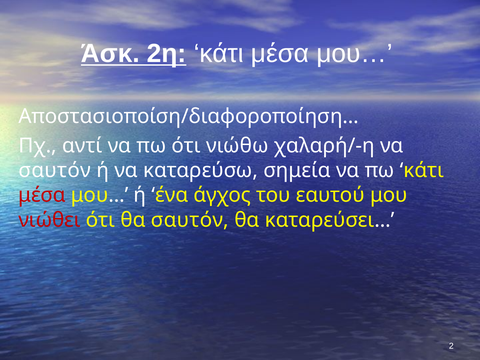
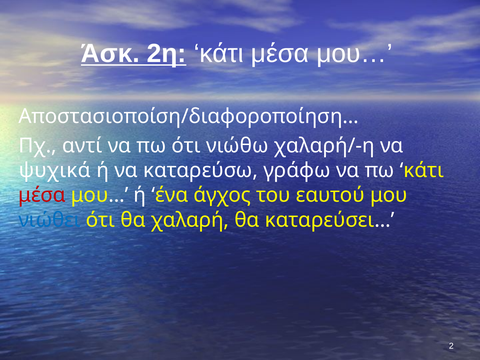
σαυτόν: σαυτόν -> ψυχικά (55, 170)
σημεία: σημεία -> γράφω (297, 170)
νιώθει colour: red -> blue (50, 220)
θα σαυτόν: σαυτόν -> χαλαρή (190, 220)
